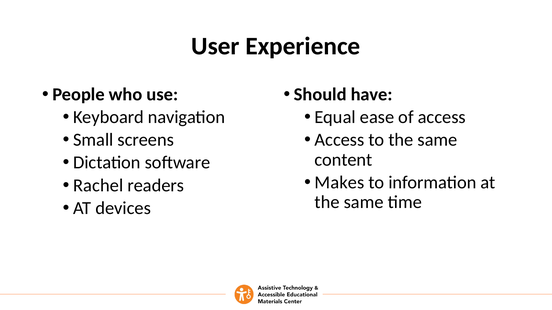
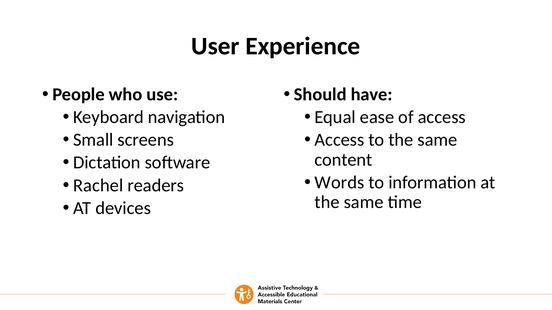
Makes: Makes -> Words (339, 183)
